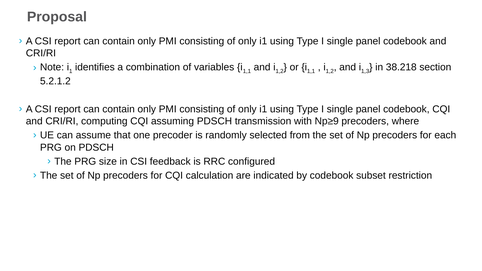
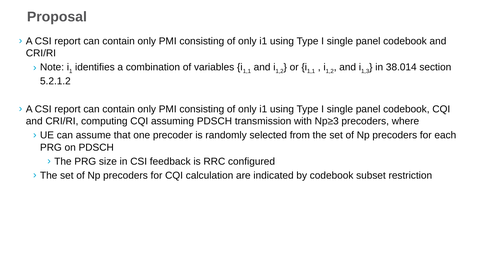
38.218: 38.218 -> 38.014 (401, 67)
Np≥9: Np≥9 -> Np≥3 (327, 121)
